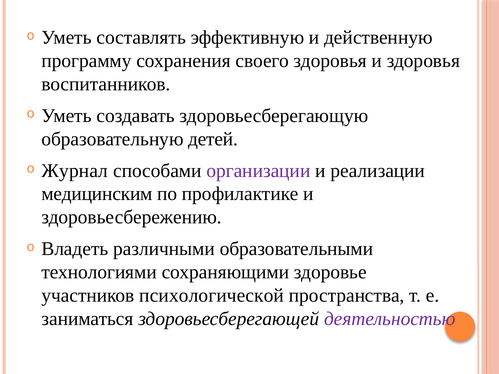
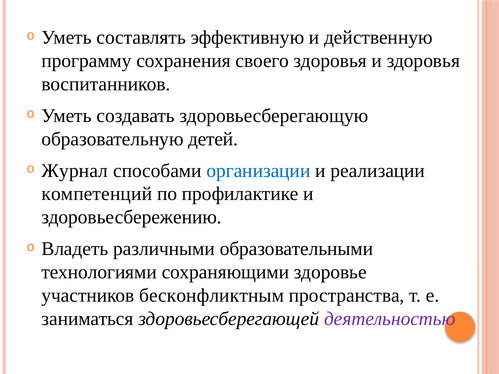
организации colour: purple -> blue (258, 171)
медицинским: медицинским -> компетенций (97, 194)
психологической: психологической -> бесконфликтным (212, 296)
